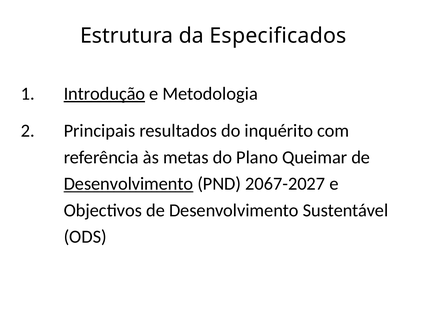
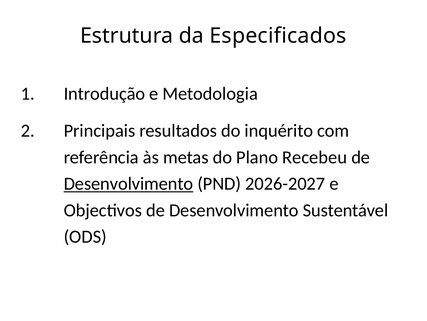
Introdução underline: present -> none (104, 93)
Queimar: Queimar -> Recebeu (315, 157)
2067-2027: 2067-2027 -> 2026-2027 (285, 183)
